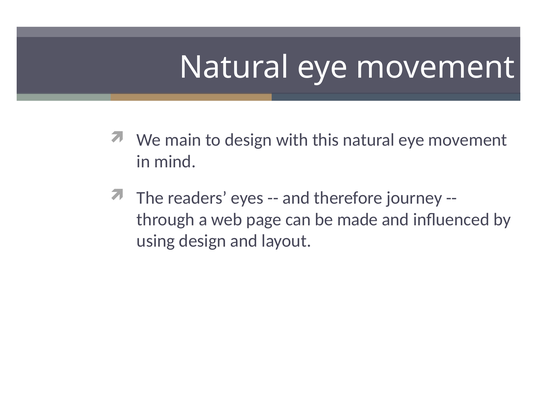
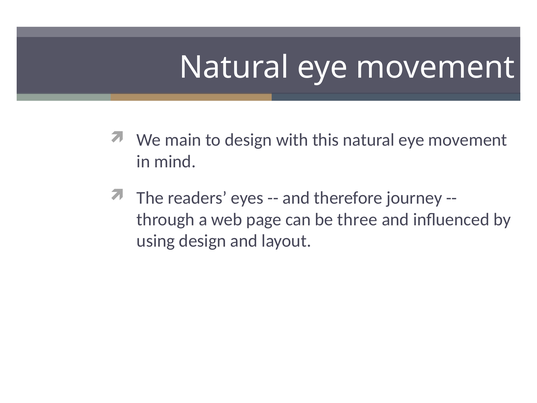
made: made -> three (357, 219)
